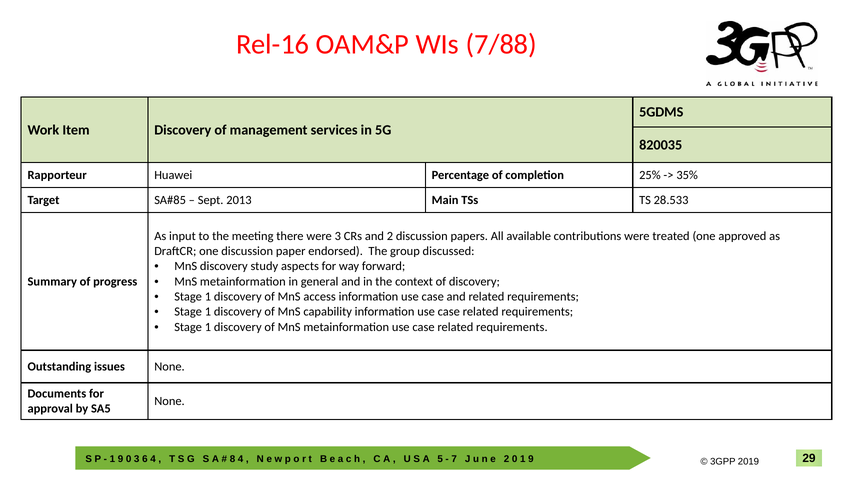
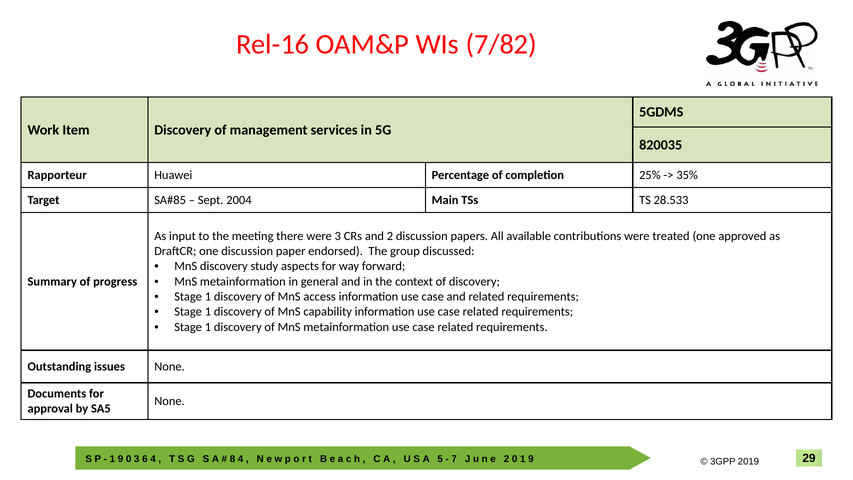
7/88: 7/88 -> 7/82 (501, 44)
2013: 2013 -> 2004 (239, 200)
